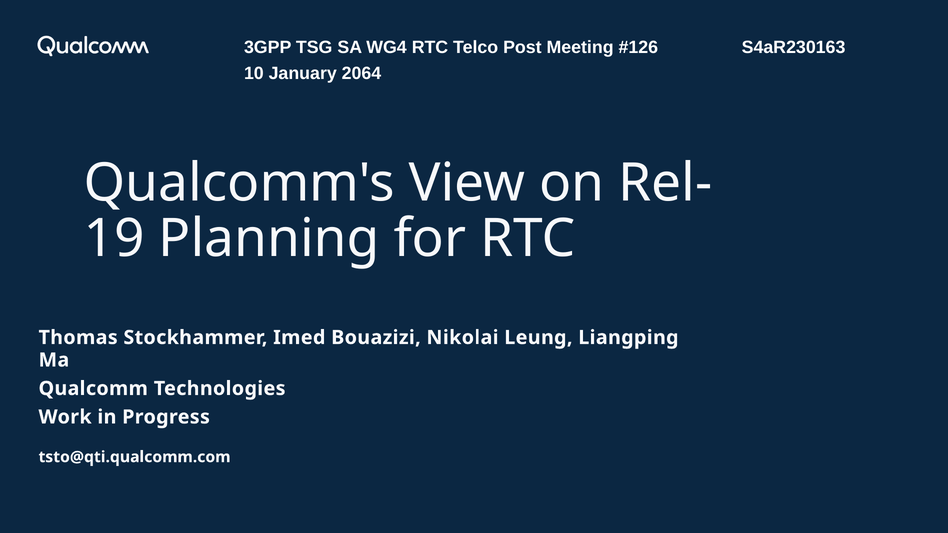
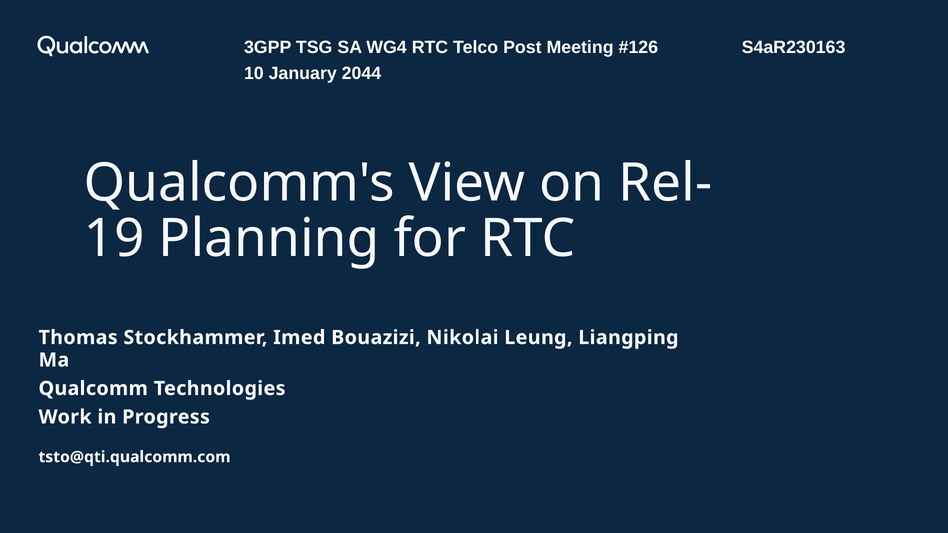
2064: 2064 -> 2044 (361, 73)
